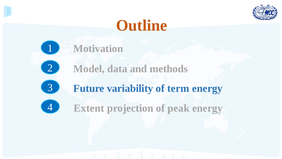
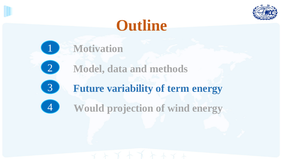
Extent: Extent -> Would (89, 108)
peak: peak -> wind (179, 108)
